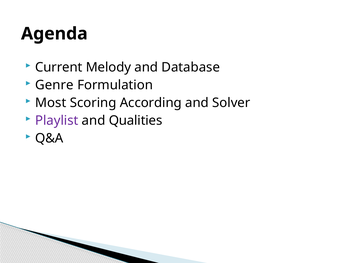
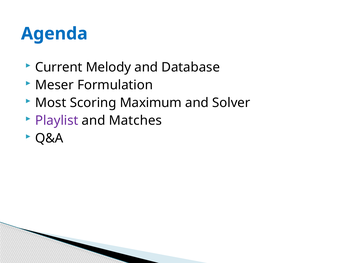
Agenda colour: black -> blue (54, 34)
Genre: Genre -> Meser (54, 85)
According: According -> Maximum (151, 103)
Qualities: Qualities -> Matches (135, 121)
